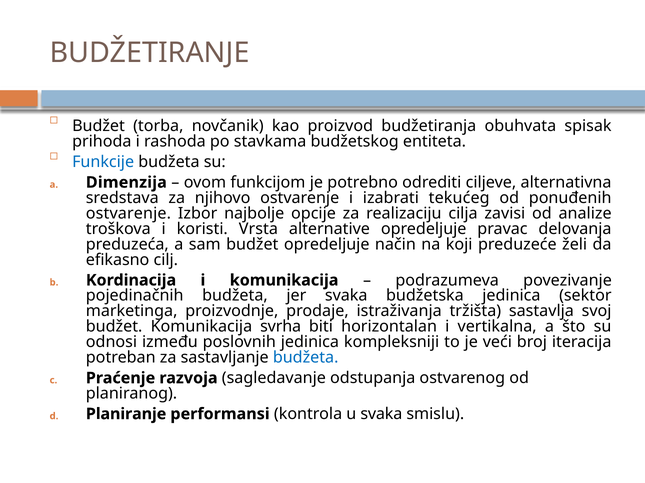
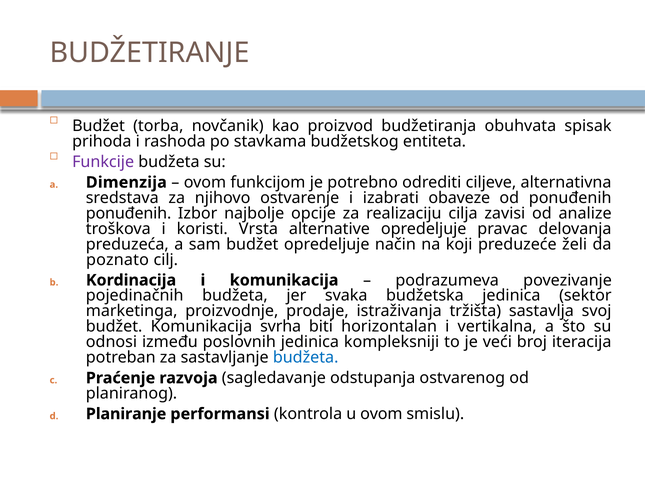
Funkcije colour: blue -> purple (103, 162)
tekućeg: tekućeg -> obaveze (459, 198)
ostvarenje: ostvarenje -> ponuđenih (129, 214)
efikasno: efikasno -> poznato (117, 260)
u svaka: svaka -> ovom (381, 415)
